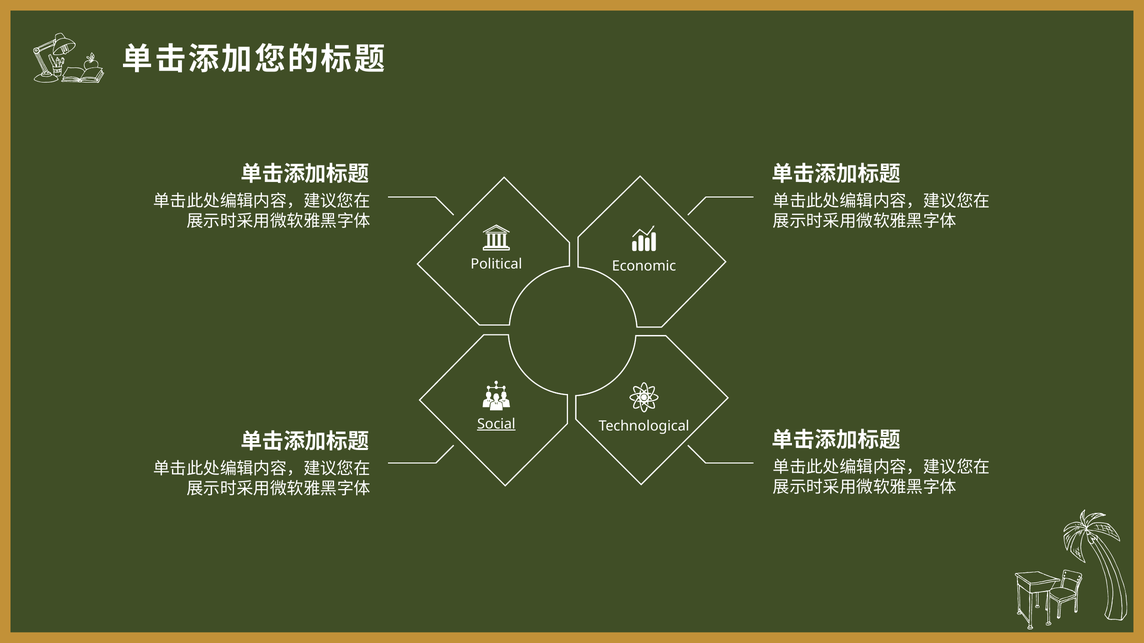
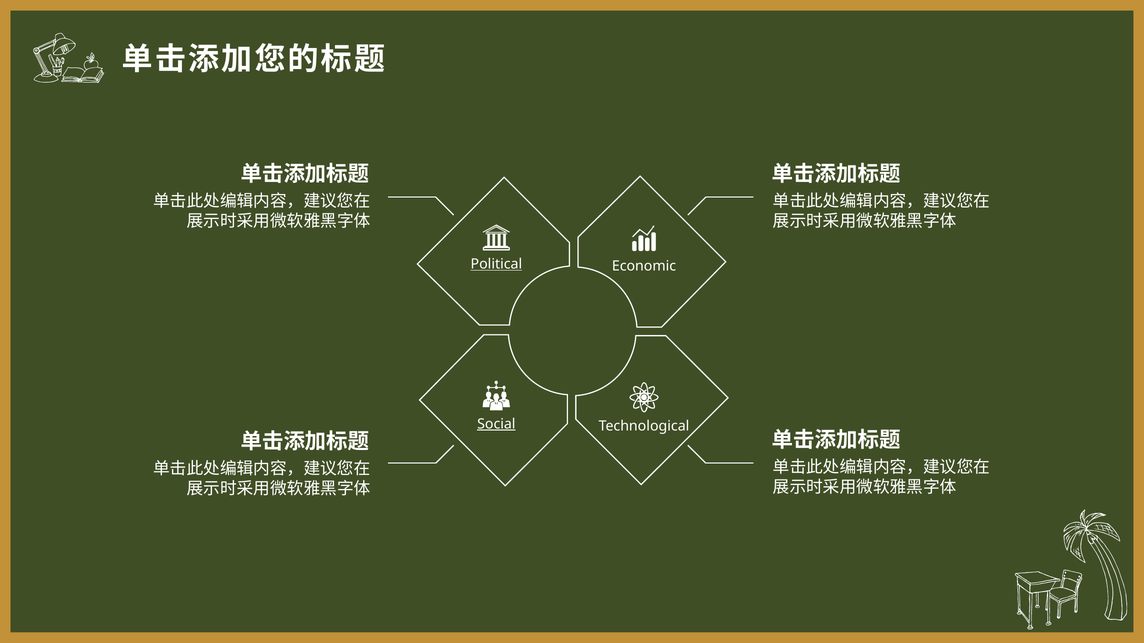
Political underline: none -> present (496, 264)
